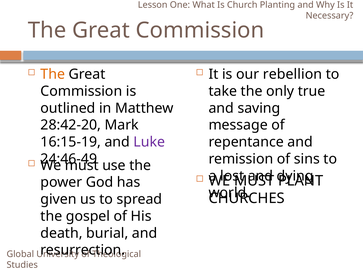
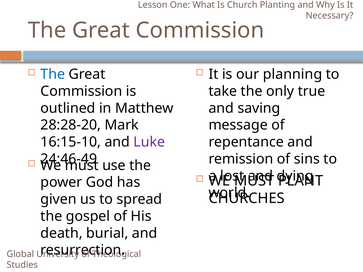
The colour: orange -> blue (53, 74)
rebellion: rebellion -> planning (293, 74)
28:42-20: 28:42-20 -> 28:28-20 (71, 125)
16:15-19: 16:15-19 -> 16:15-10 (71, 142)
